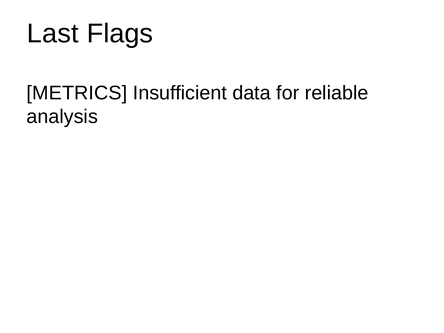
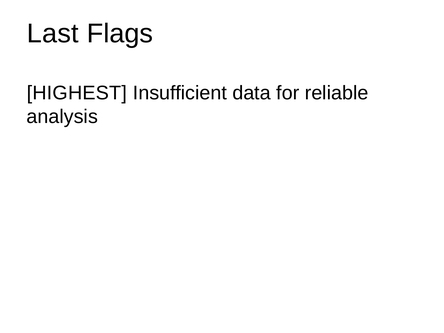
METRICS: METRICS -> HIGHEST (77, 93)
